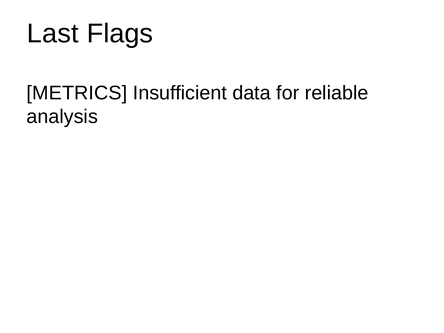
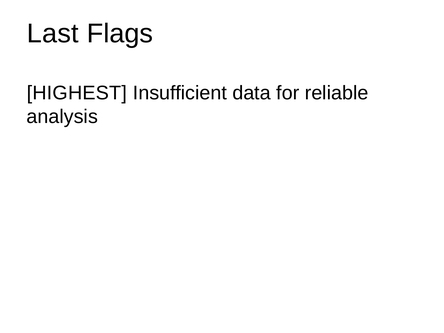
METRICS: METRICS -> HIGHEST (77, 93)
